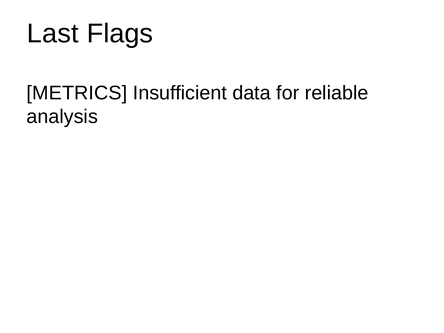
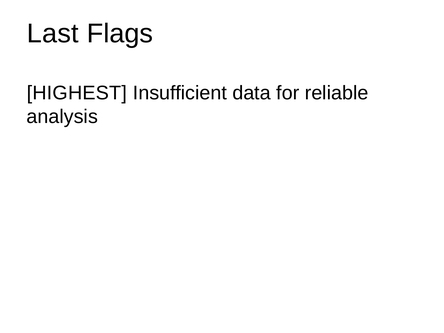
METRICS: METRICS -> HIGHEST (77, 93)
